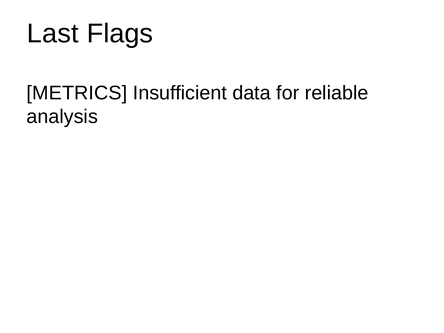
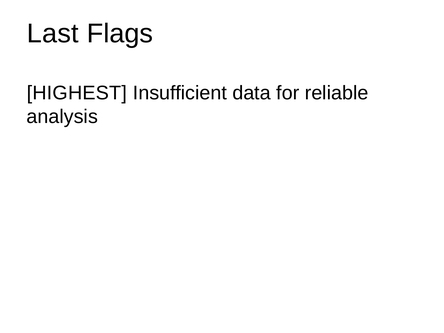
METRICS: METRICS -> HIGHEST (77, 93)
